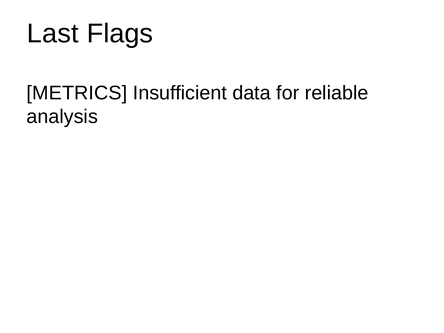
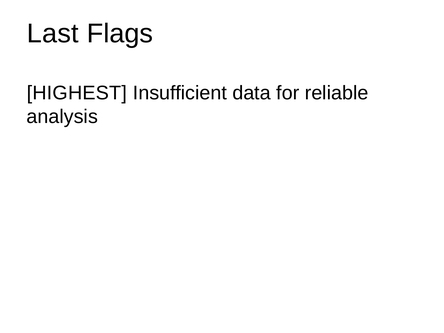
METRICS: METRICS -> HIGHEST (77, 93)
